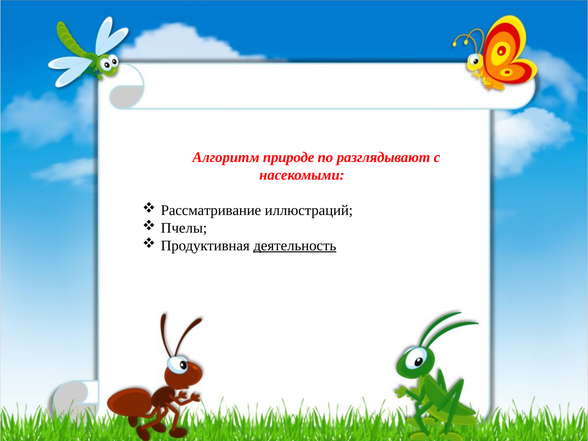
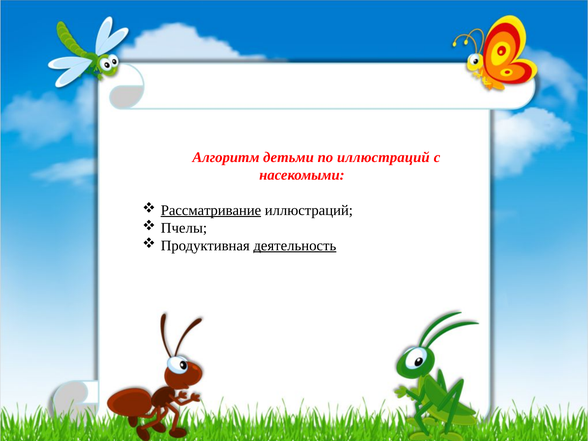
природе: природе -> детьми (289, 157)
по разглядывают: разглядывают -> иллюстраций (383, 157)
Рассматривание underline: none -> present (211, 210)
